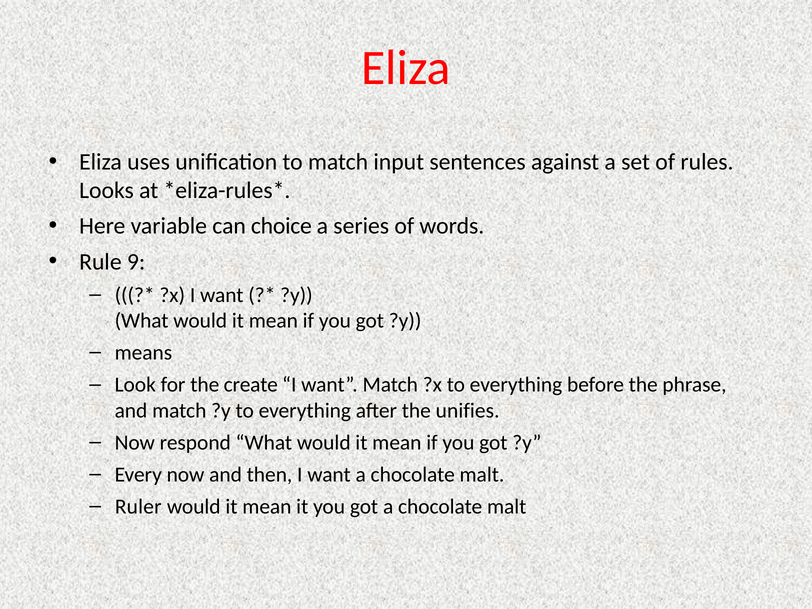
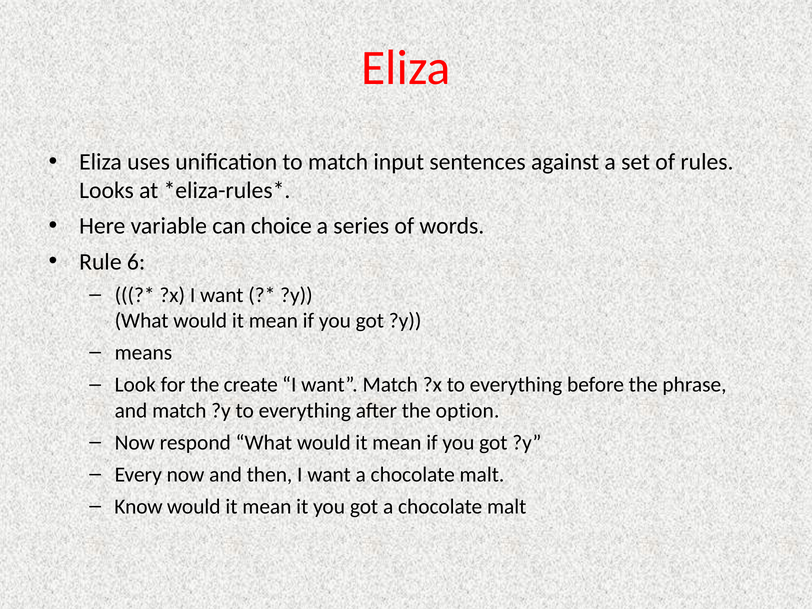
9: 9 -> 6 (136, 262)
unifies: unifies -> option (468, 410)
Ruler: Ruler -> Know (138, 507)
